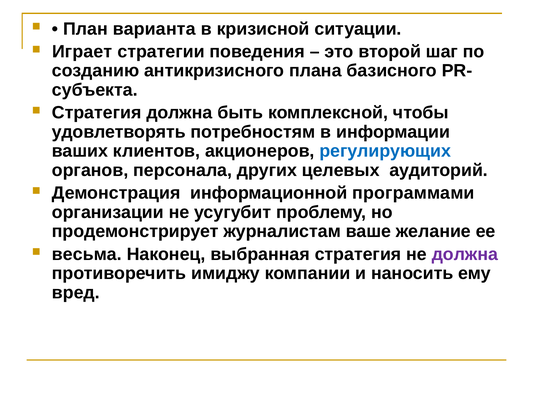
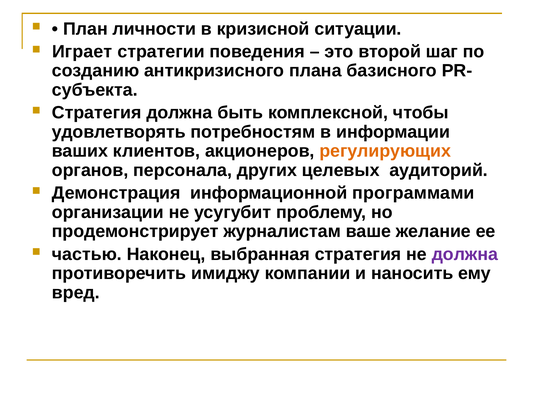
варианта: варианта -> личности (154, 29)
регулирующих colour: blue -> orange (385, 151)
весьма: весьма -> частью (87, 254)
